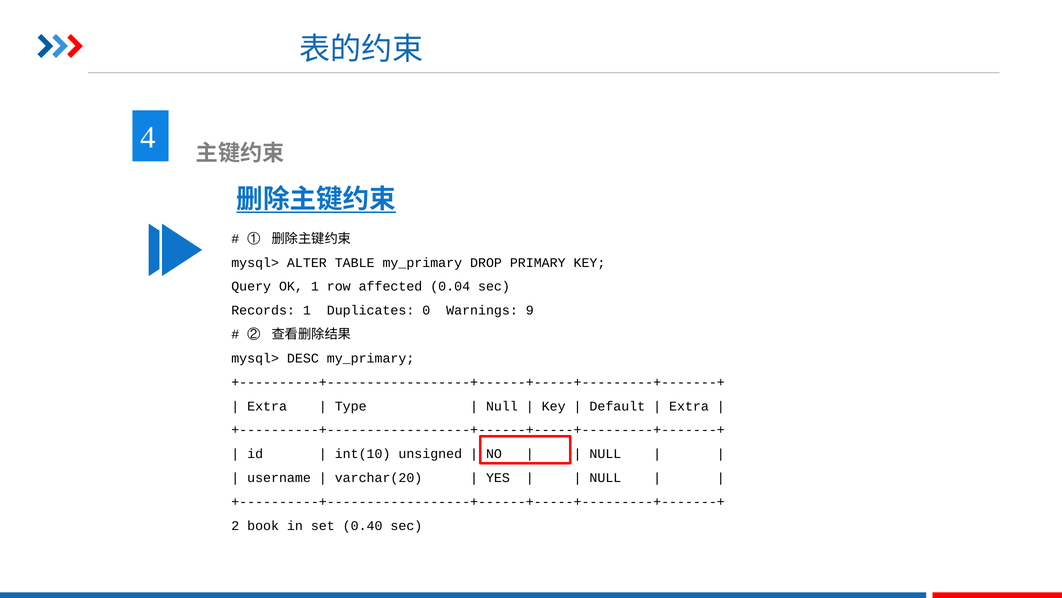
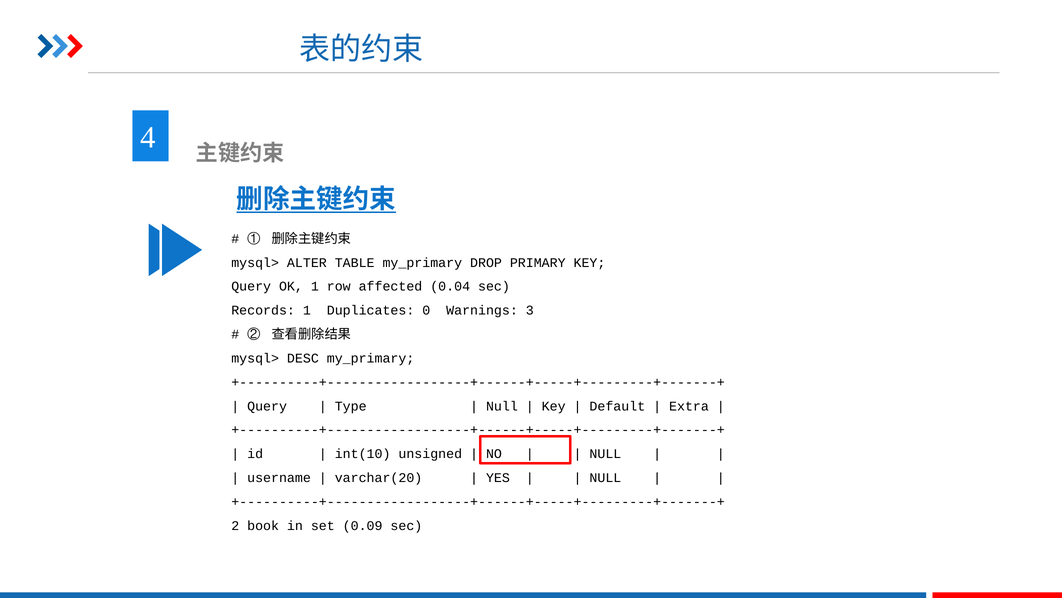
9: 9 -> 3 (530, 310)
Extra: Extra -> Query (267, 406)
0.40: 0.40 -> 0.09 (363, 525)
